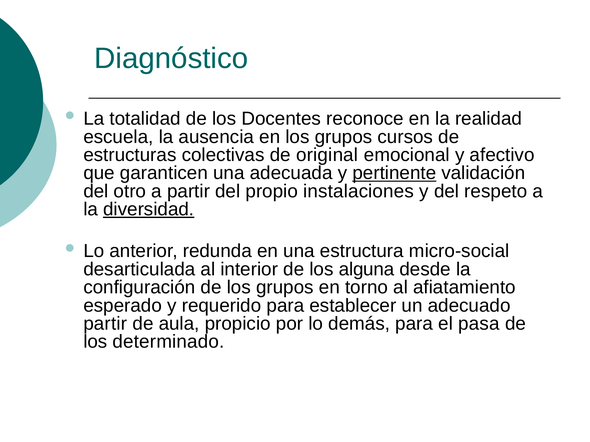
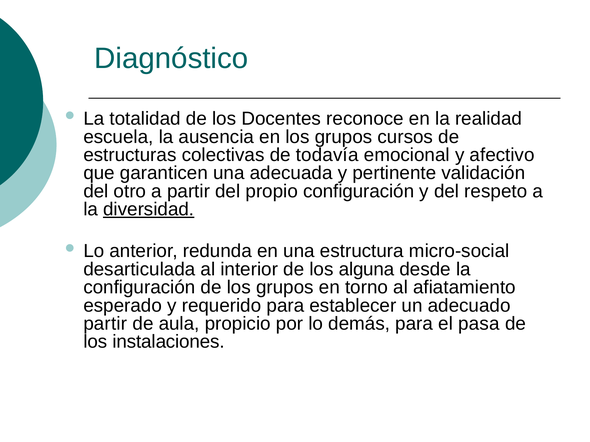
original: original -> todavía (327, 155)
pertinente underline: present -> none (394, 173)
propio instalaciones: instalaciones -> configuración (359, 191)
determinado: determinado -> instalaciones (169, 342)
